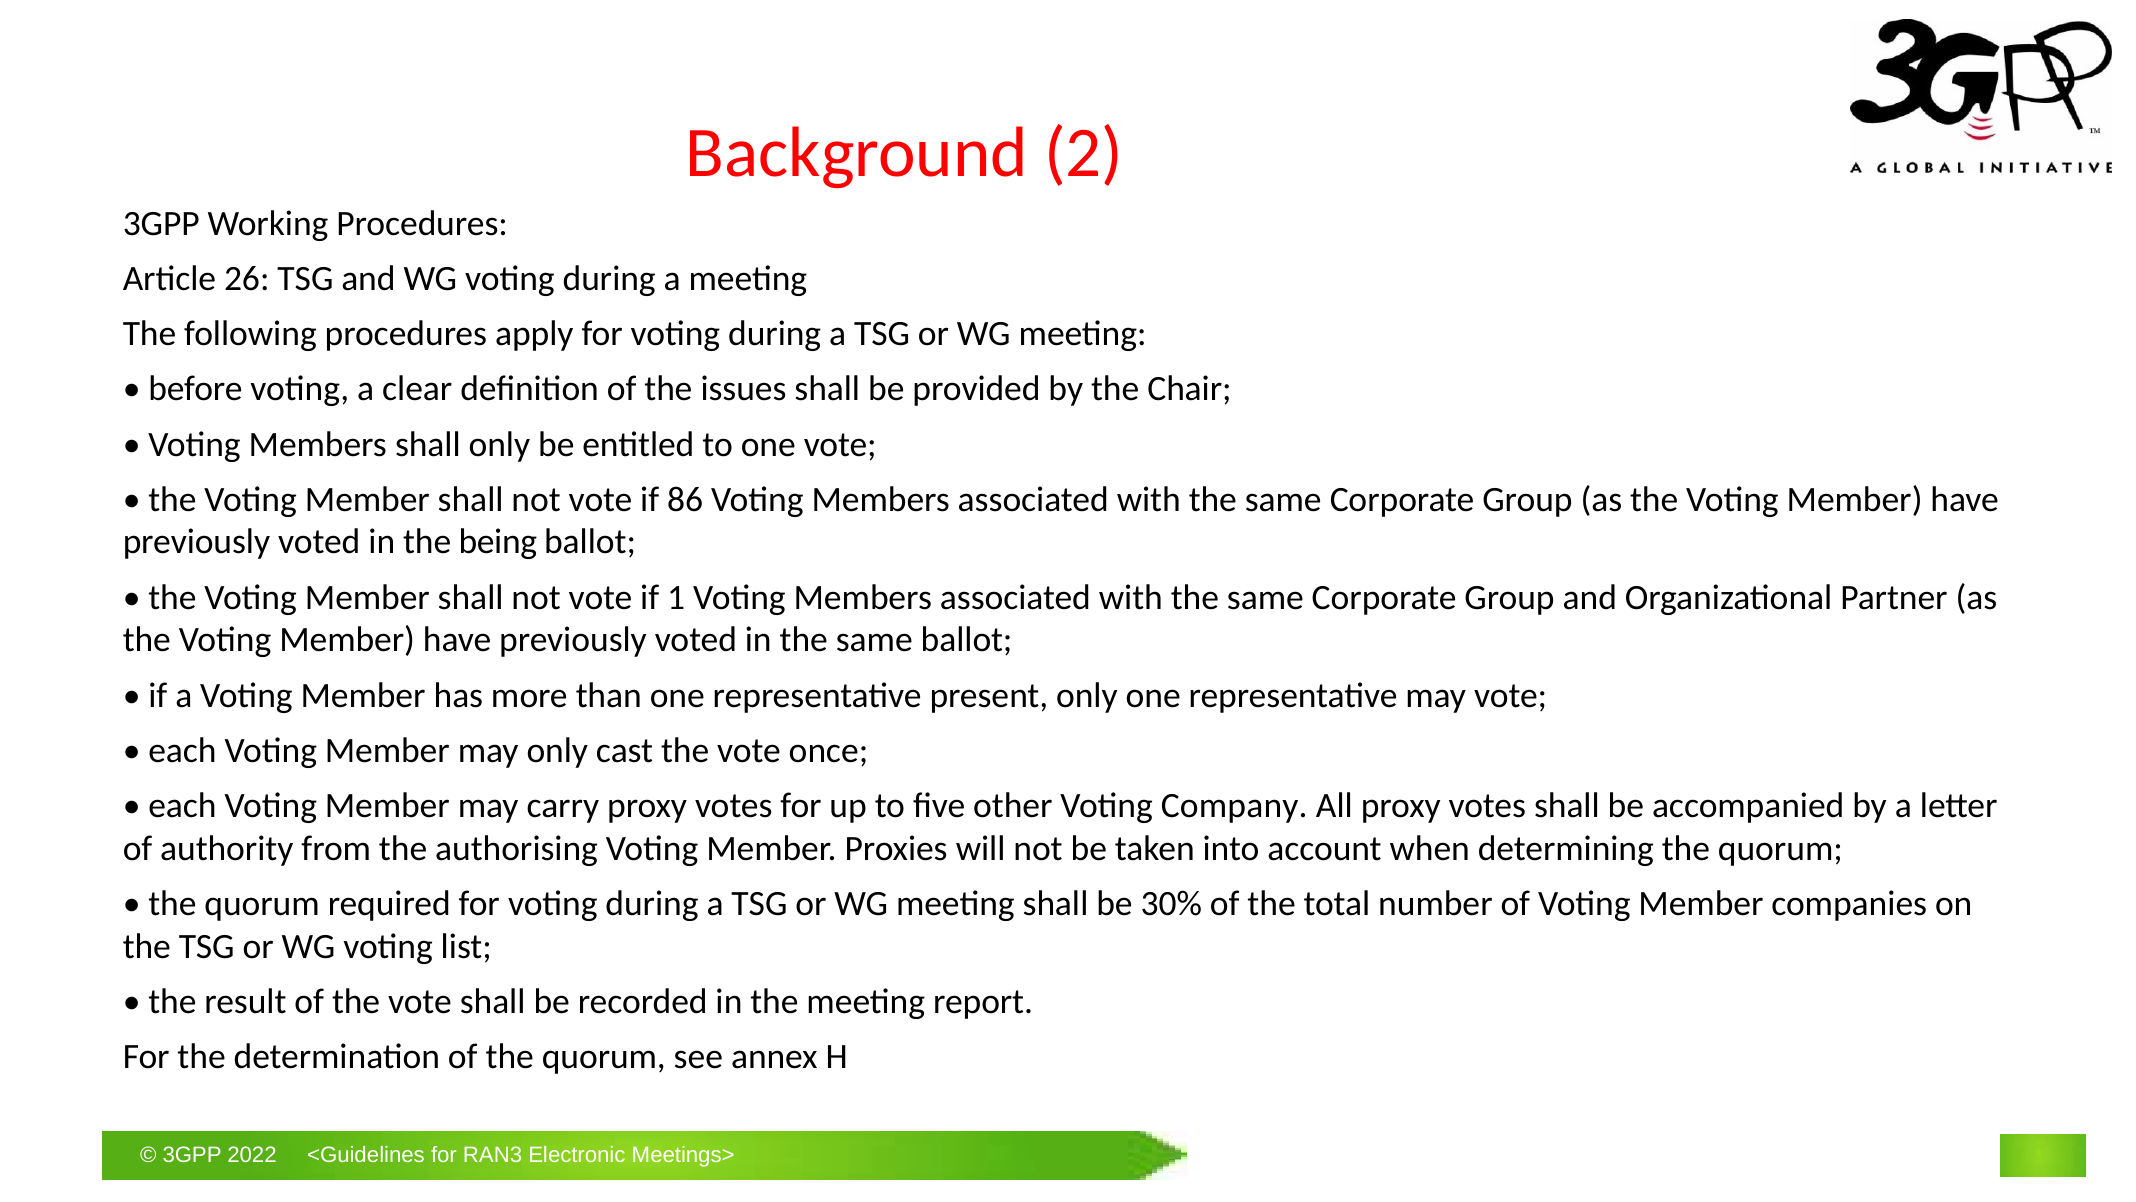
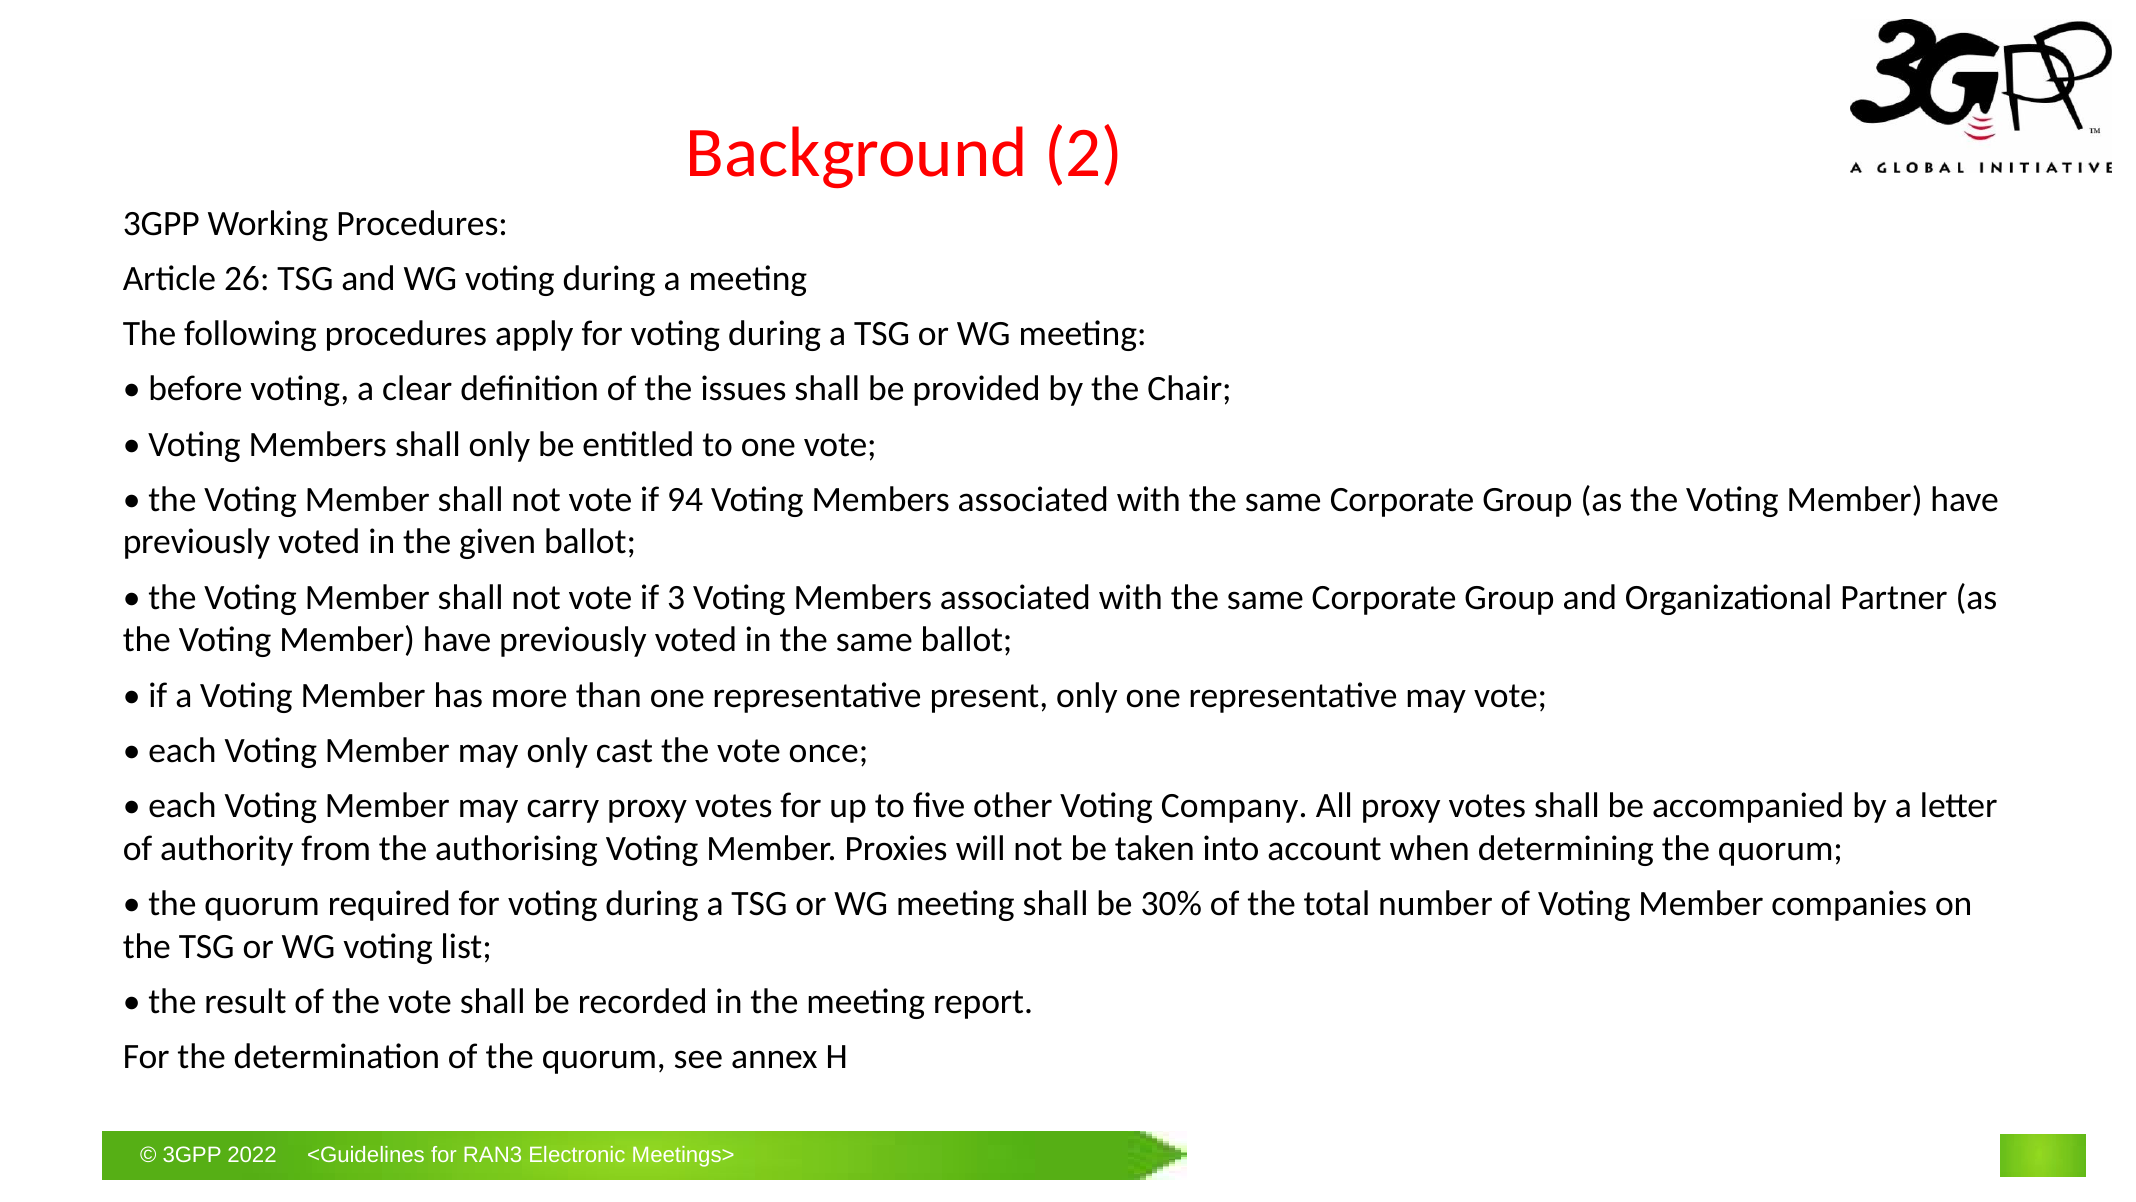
86: 86 -> 94 (685, 499)
being: being -> given (498, 542)
if 1: 1 -> 3 (676, 597)
